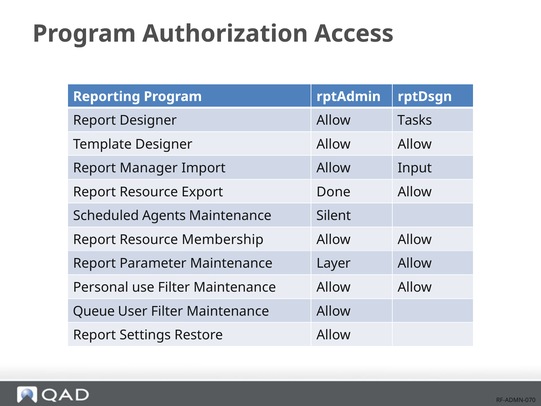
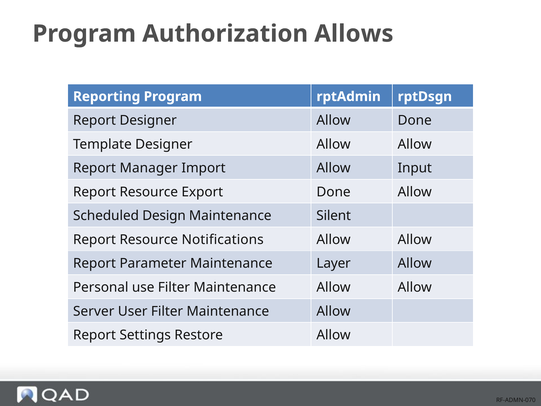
Access: Access -> Allows (354, 34)
Allow Tasks: Tasks -> Done (415, 120)
Agents: Agents -> Design (164, 216)
Membership: Membership -> Notifications (223, 240)
Queue: Queue -> Server (94, 311)
